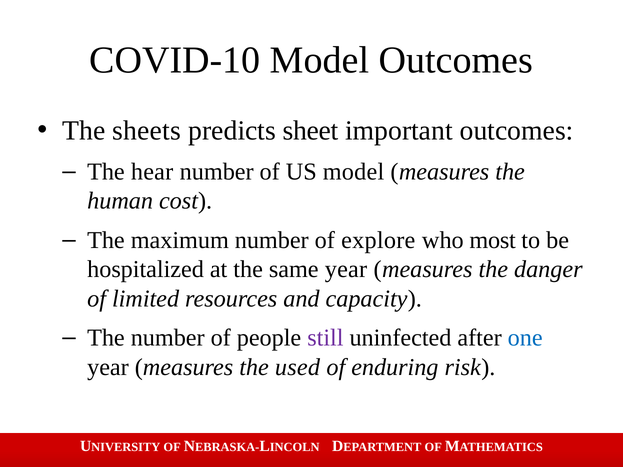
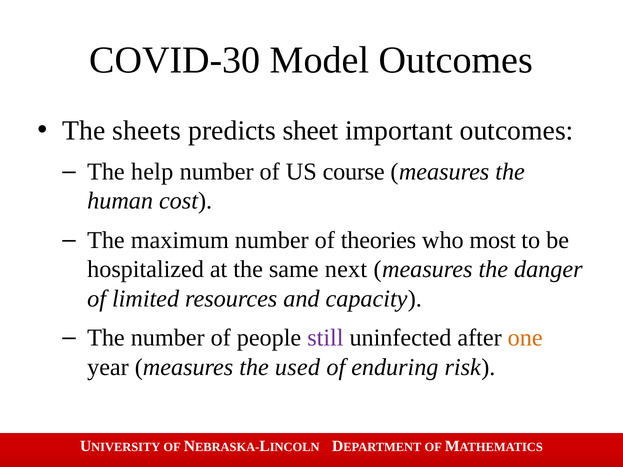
COVID-10: COVID-10 -> COVID-30 (175, 60)
hear: hear -> help (152, 172)
US model: model -> course (354, 172)
explore: explore -> theories (378, 241)
same year: year -> next (346, 270)
one colour: blue -> orange (525, 338)
